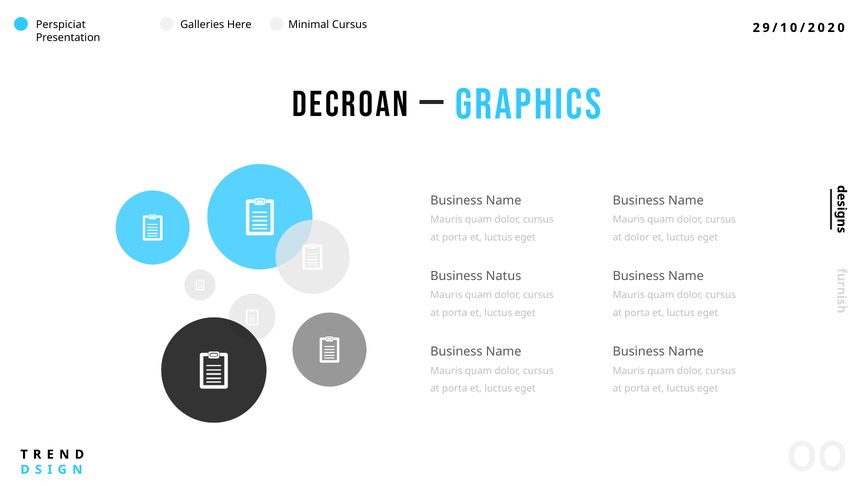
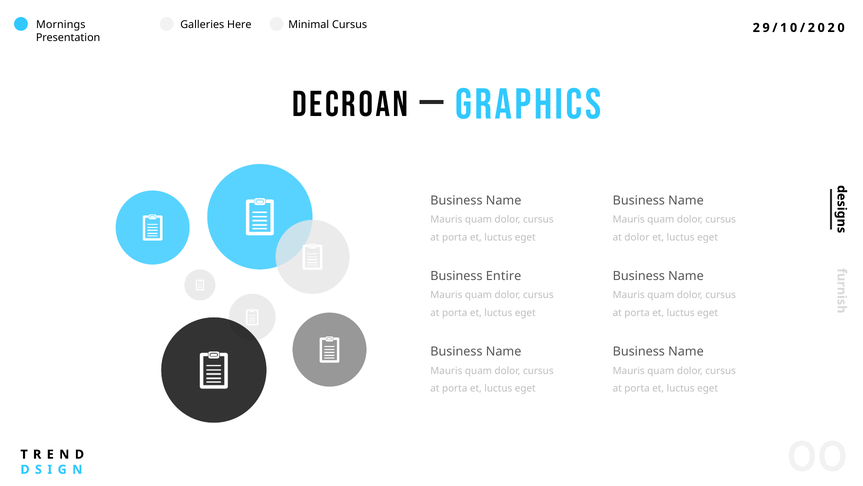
Perspiciat: Perspiciat -> Mornings (61, 25)
Natus: Natus -> Entire (504, 276)
